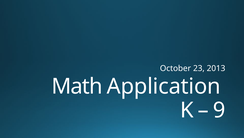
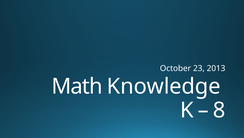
Application: Application -> Knowledge (164, 86)
9: 9 -> 8 (219, 110)
